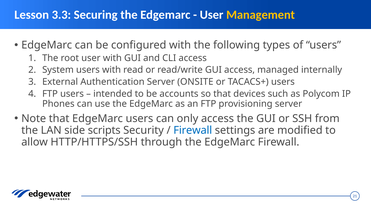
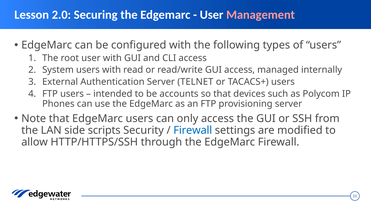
3.3: 3.3 -> 2.0 (61, 15)
Management colour: yellow -> pink (261, 15)
ONSITE: ONSITE -> TELNET (195, 82)
